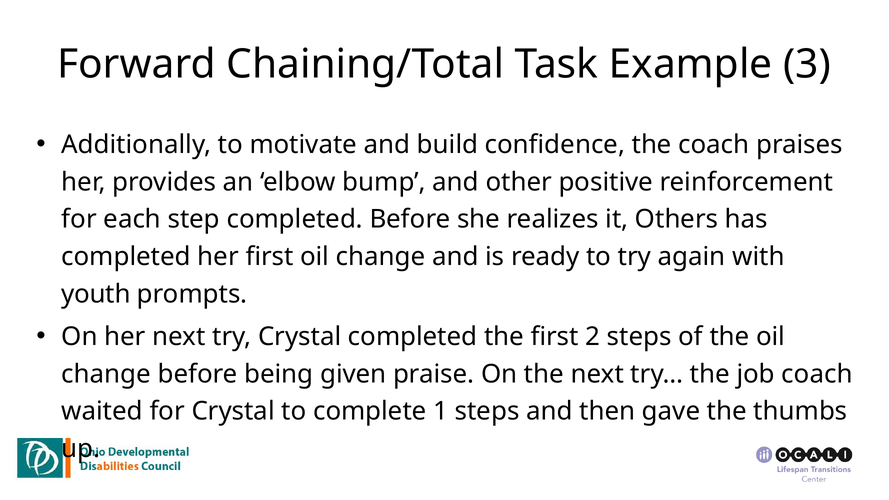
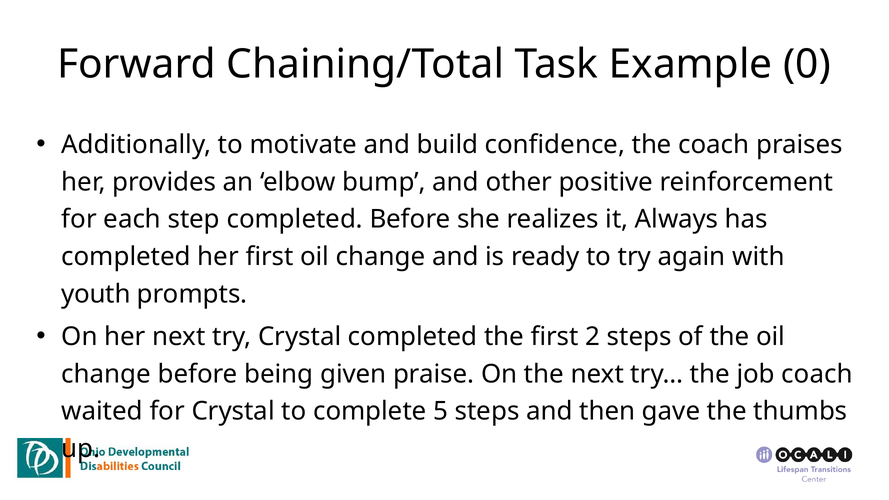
3: 3 -> 0 (807, 65)
Others: Others -> Always (677, 219)
1: 1 -> 5 (441, 411)
